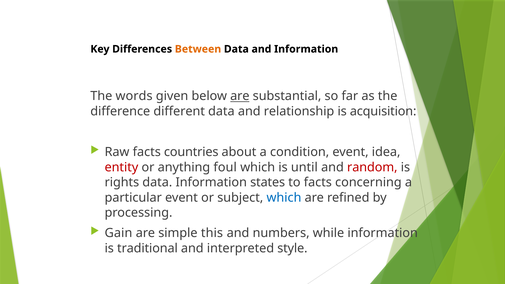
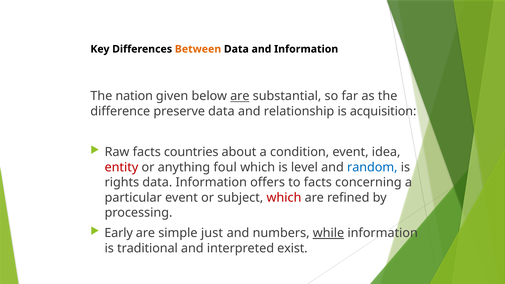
words: words -> nation (134, 96)
different: different -> preserve (179, 111)
until: until -> level (304, 167)
random colour: red -> blue (372, 167)
states: states -> offers (268, 182)
which colour: blue -> red (284, 198)
Gain: Gain -> Early (119, 233)
this: this -> just (212, 233)
while underline: none -> present (328, 233)
style: style -> exist (292, 248)
